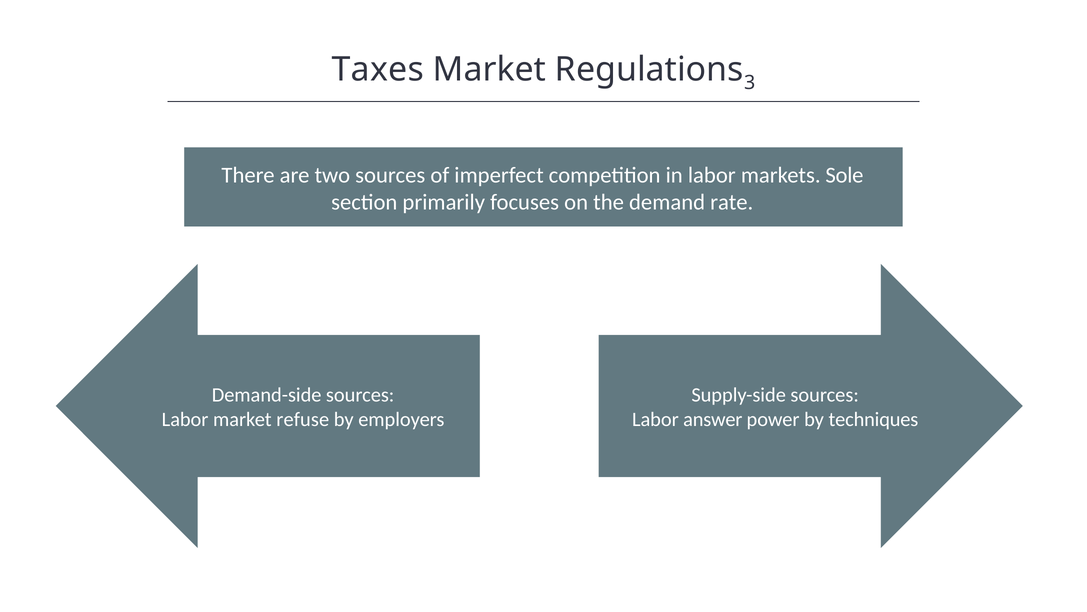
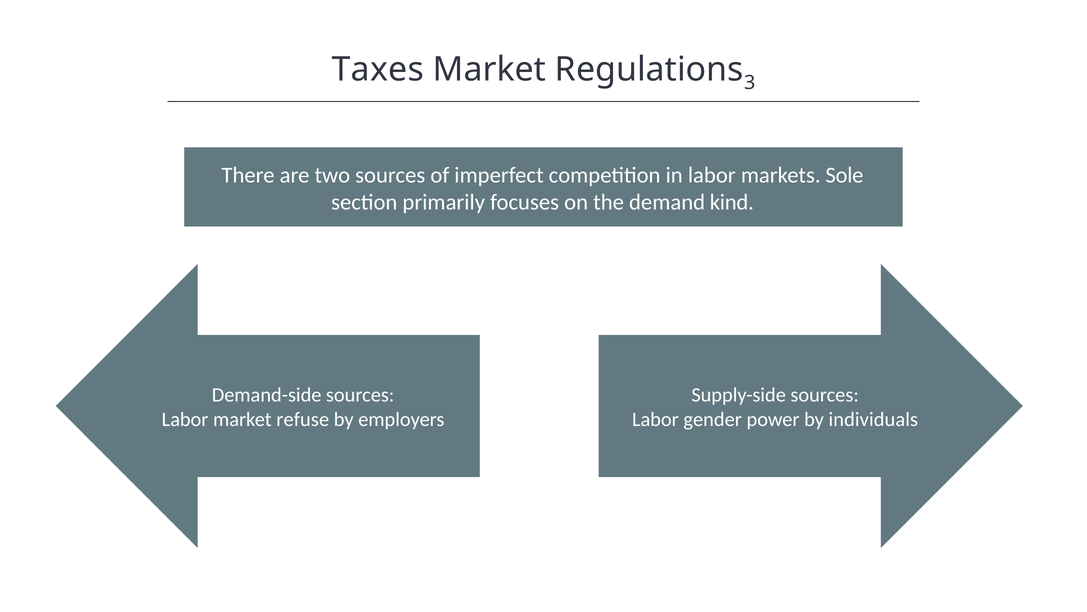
rate: rate -> kind (732, 202)
answer: answer -> gender (713, 419)
techniques: techniques -> individuals (873, 419)
